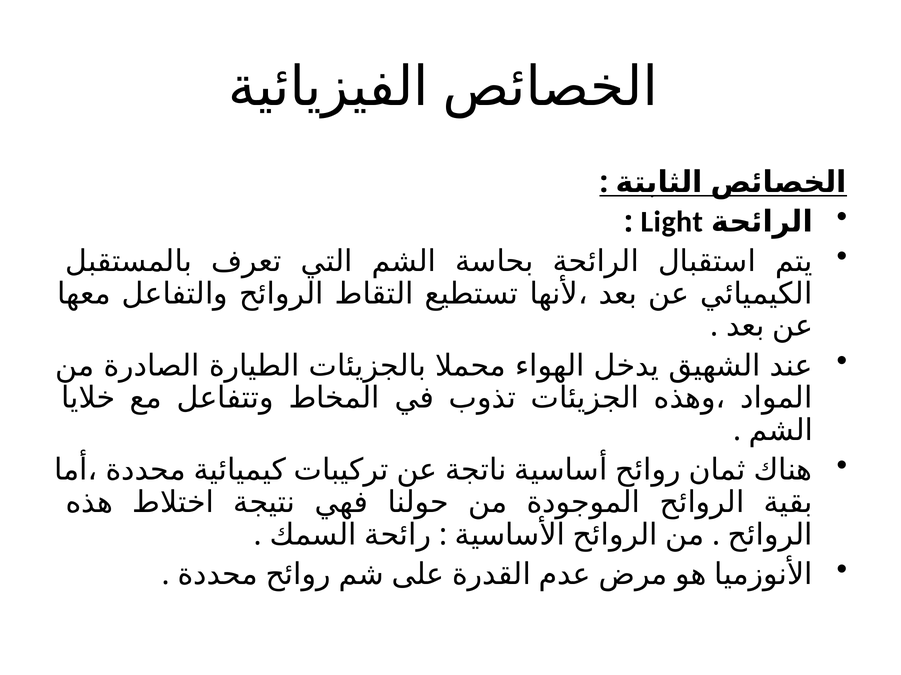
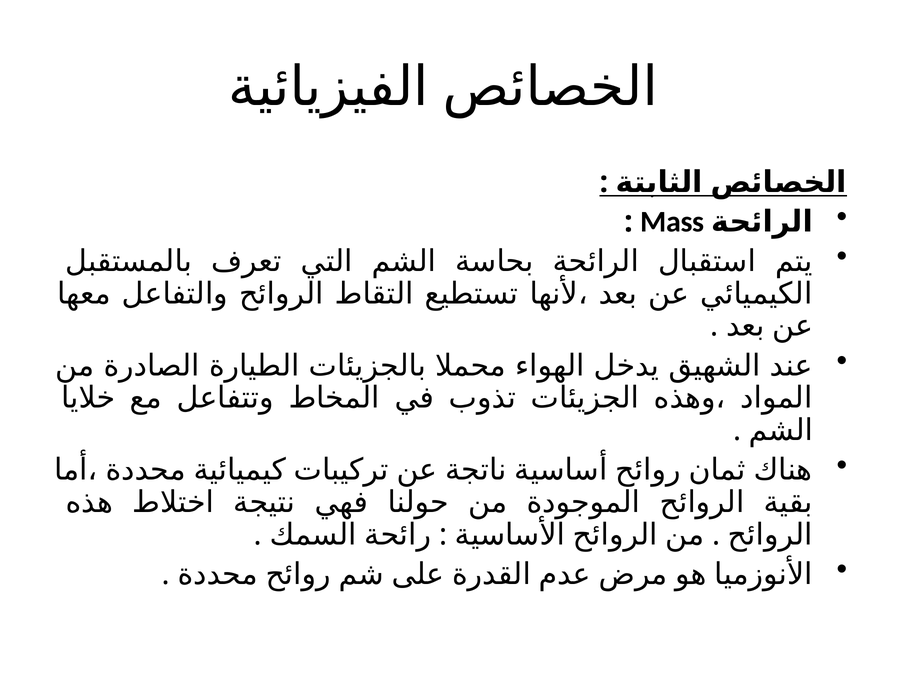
Light: Light -> Mass (672, 222)
